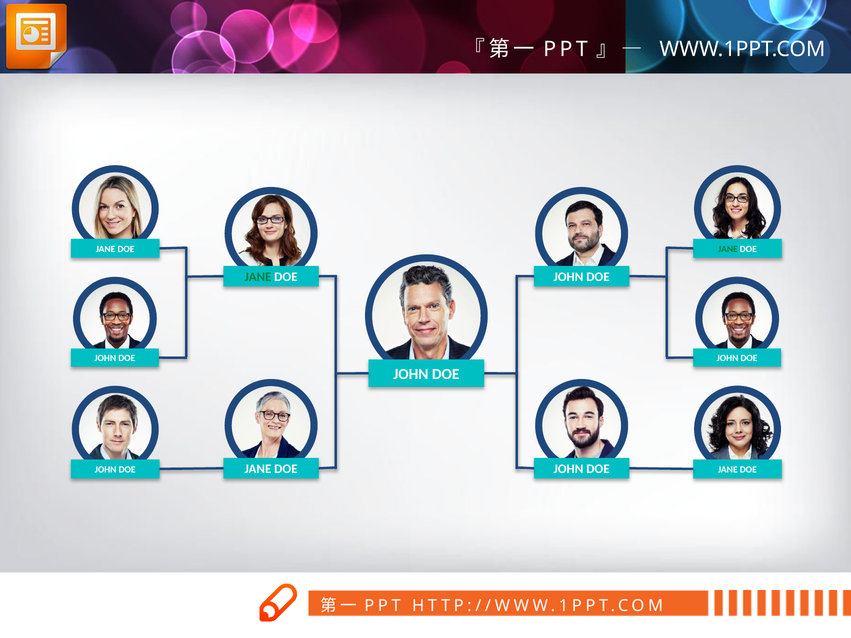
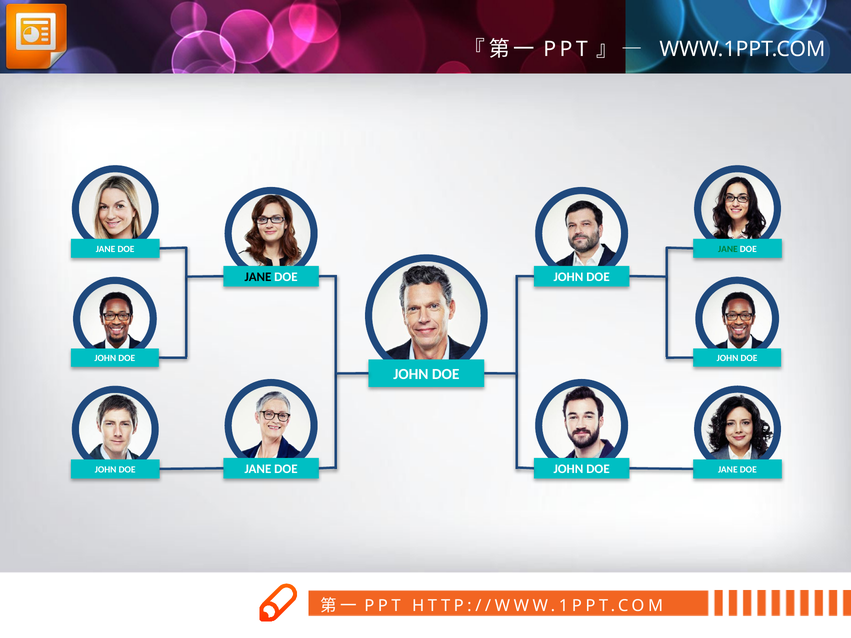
JANE colour: green -> black (258, 277)
